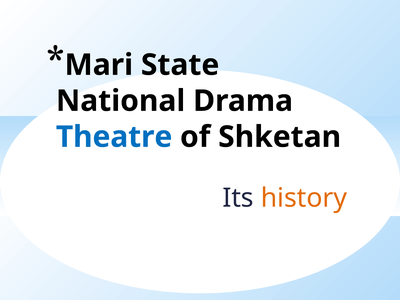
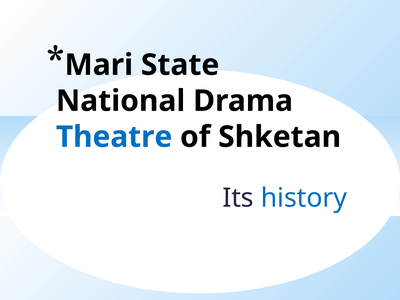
history colour: orange -> blue (304, 198)
